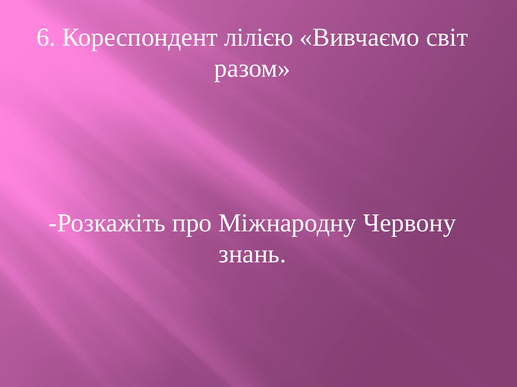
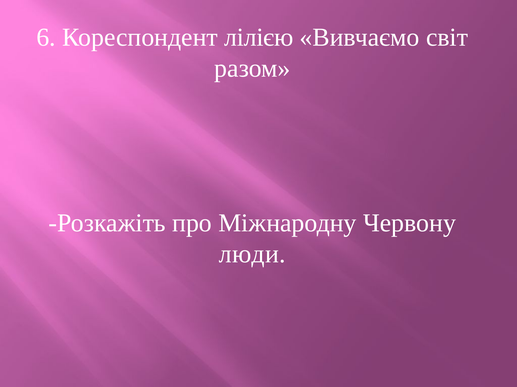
знань: знань -> люди (252, 254)
